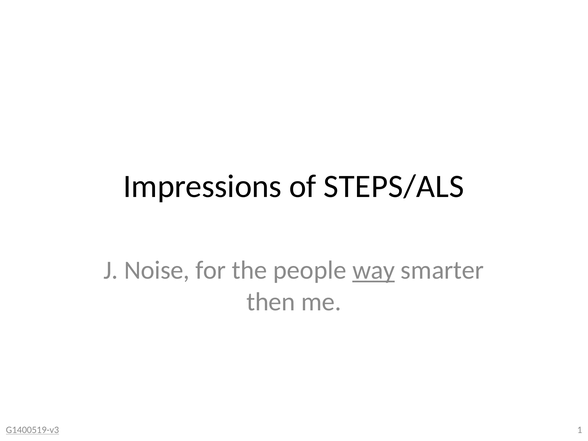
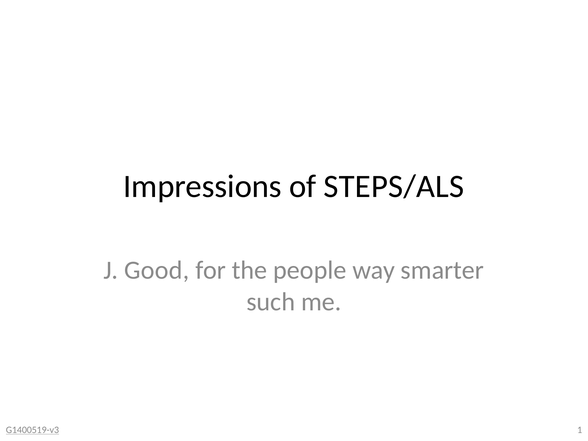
Noise: Noise -> Good (157, 270)
way underline: present -> none (374, 270)
then: then -> such (271, 302)
